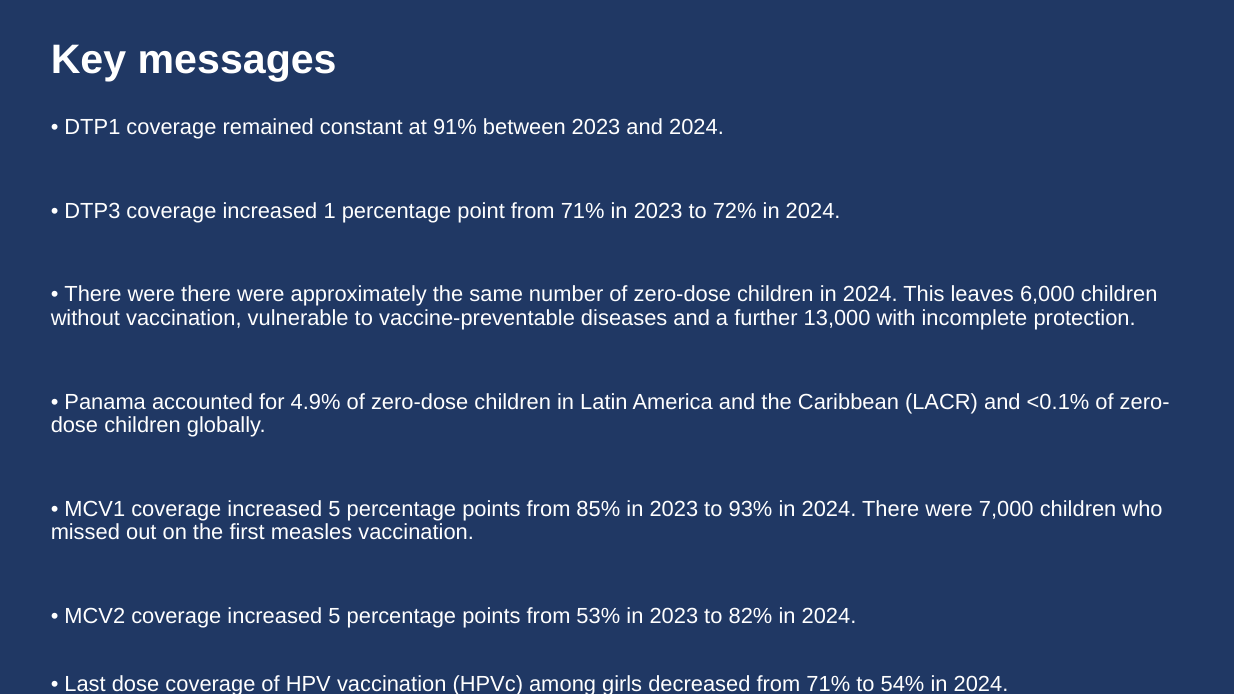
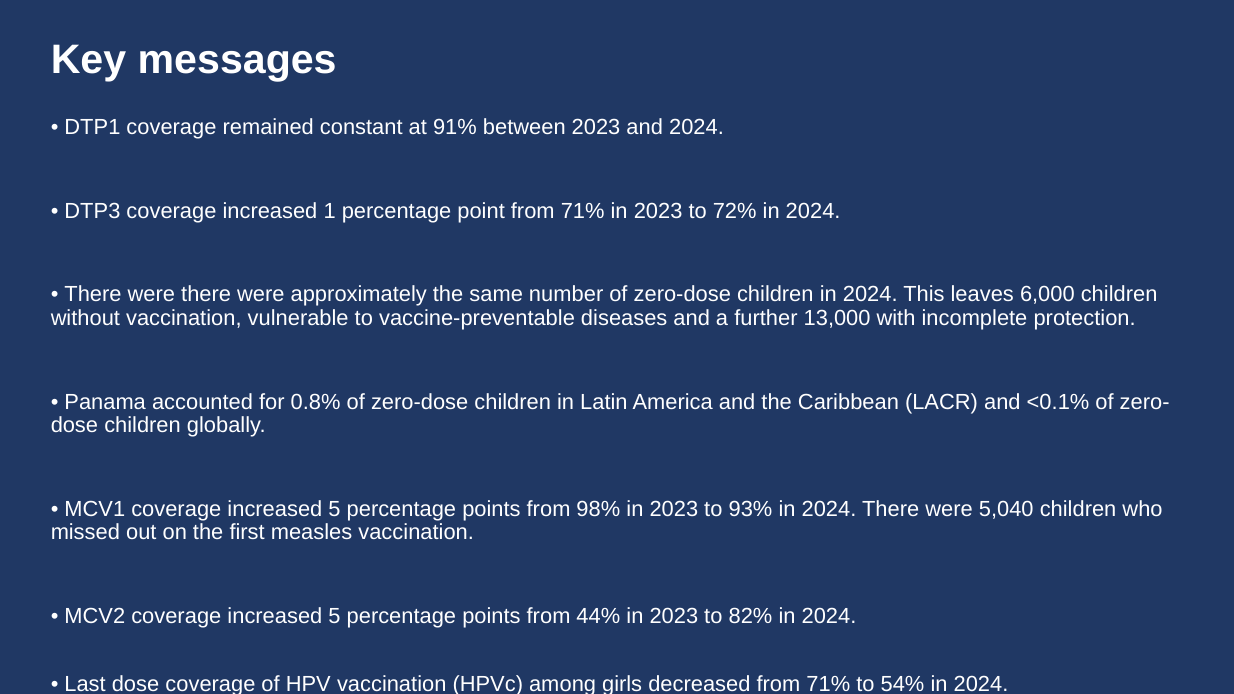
4.9%: 4.9% -> 0.8% (316, 402)
85%: 85% -> 98% (598, 509)
7,000: 7,000 -> 5,040 (1006, 509)
53%: 53% -> 44% (598, 616)
